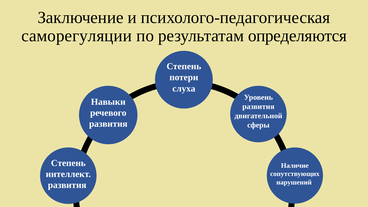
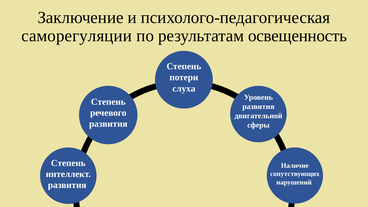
определяются: определяются -> освещенность (298, 36)
Навыки: Навыки -> Степень (108, 102)
